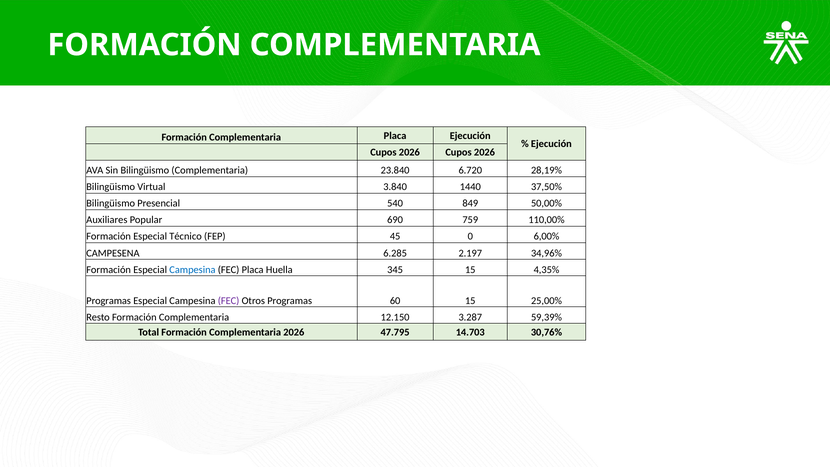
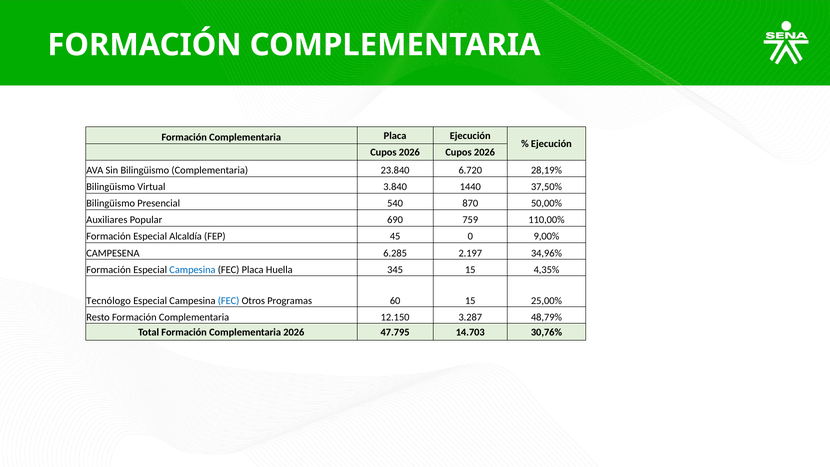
849: 849 -> 870 (470, 203)
Técnico: Técnico -> Alcaldía (186, 236)
6,00%: 6,00% -> 9,00% (547, 236)
Programas: Programas -> Tecnólogo (109, 301)
FEC colour: purple -> blue (229, 301)
59,39%: 59,39% -> 48,79% (546, 317)
